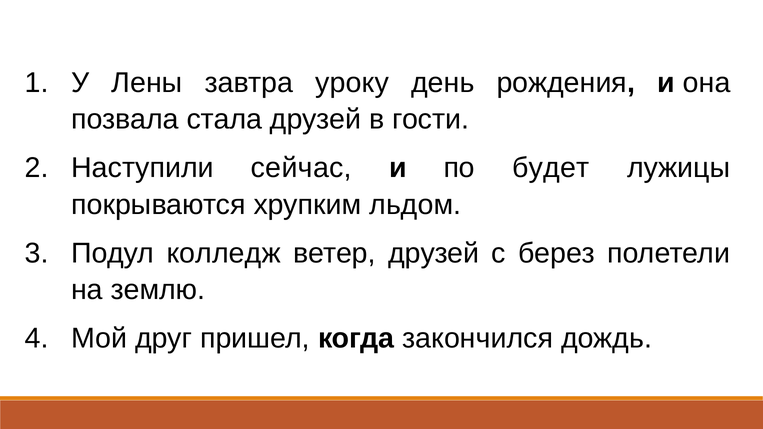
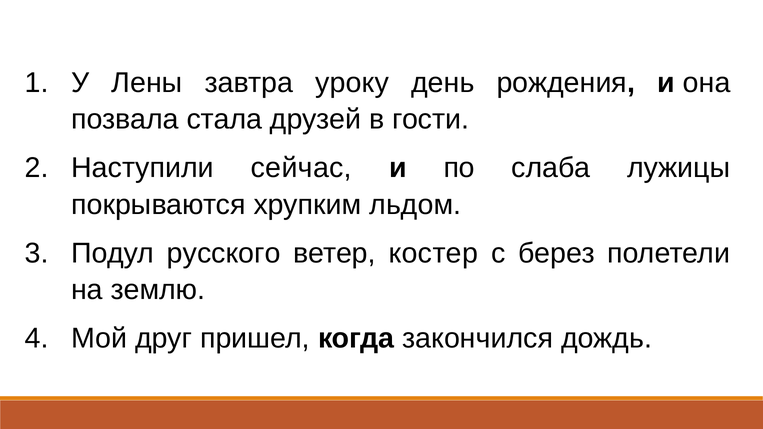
будет: будет -> слаба (551, 168)
колледж: колледж -> русского (224, 253)
ветер друзей: друзей -> костер (434, 253)
